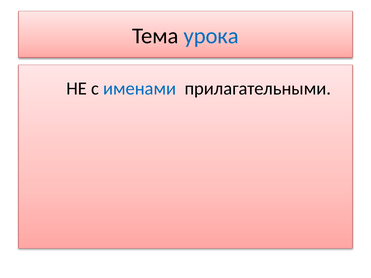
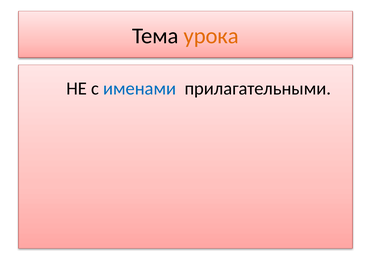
урока colour: blue -> orange (211, 36)
